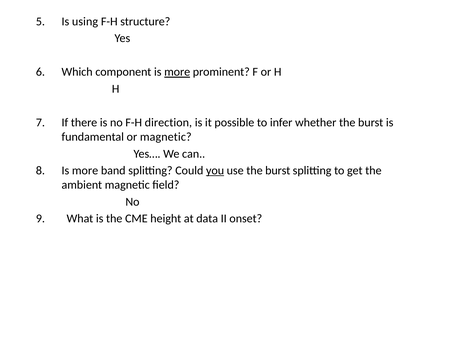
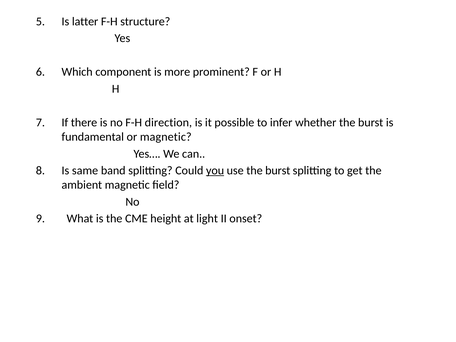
using: using -> latter (85, 22)
more underline: present -> none (177, 72)
more: more -> same (85, 171)
data: data -> light (207, 219)
